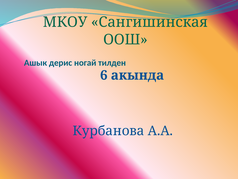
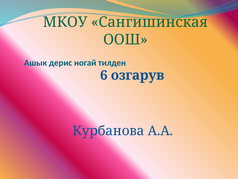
акында: акында -> озгарув (138, 75)
